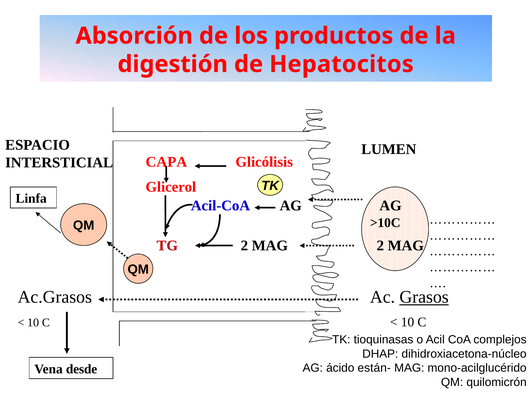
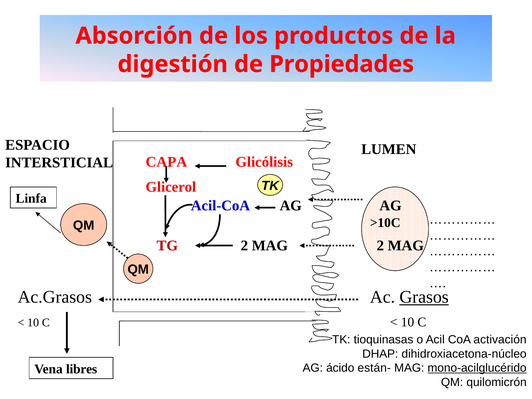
Hepatocitos: Hepatocitos -> Propiedades (342, 64)
complejos: complejos -> activación (500, 340)
mono-acilglucérido underline: none -> present (477, 368)
desde: desde -> libres (82, 369)
